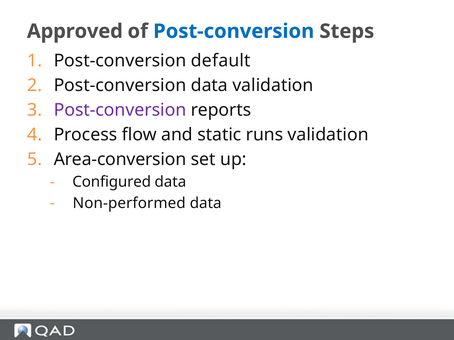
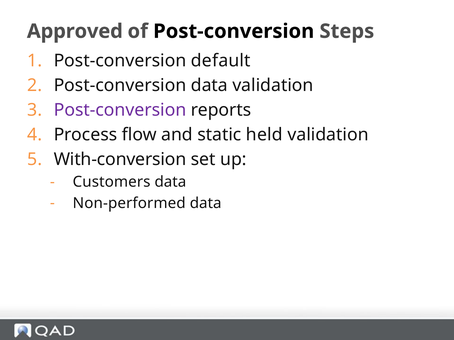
Post-conversion colour: blue -> black (234, 31)
runs: runs -> held (264, 135)
Area-conversion: Area-conversion -> With-conversion (120, 160)
Configured: Configured -> Customers (112, 182)
